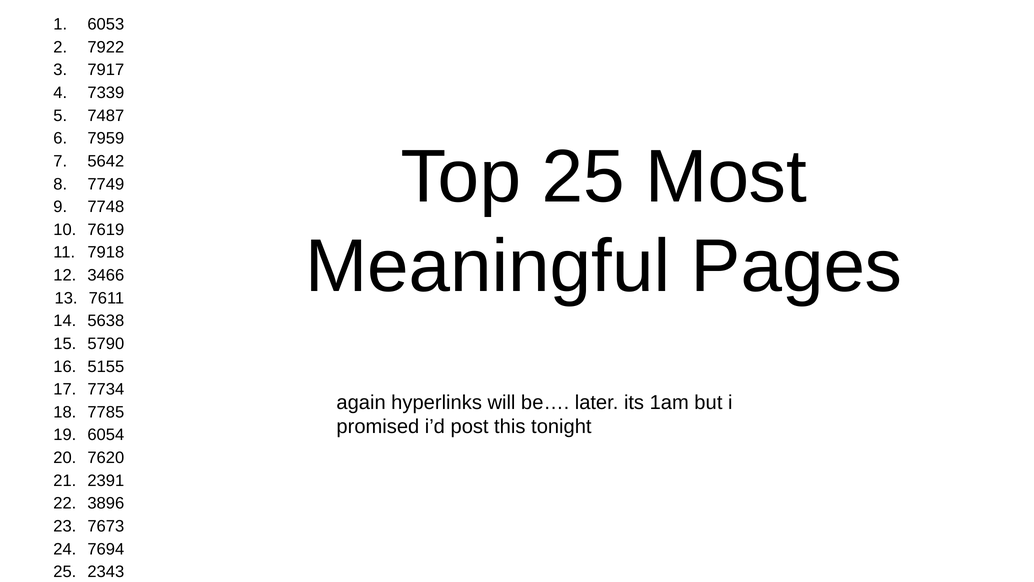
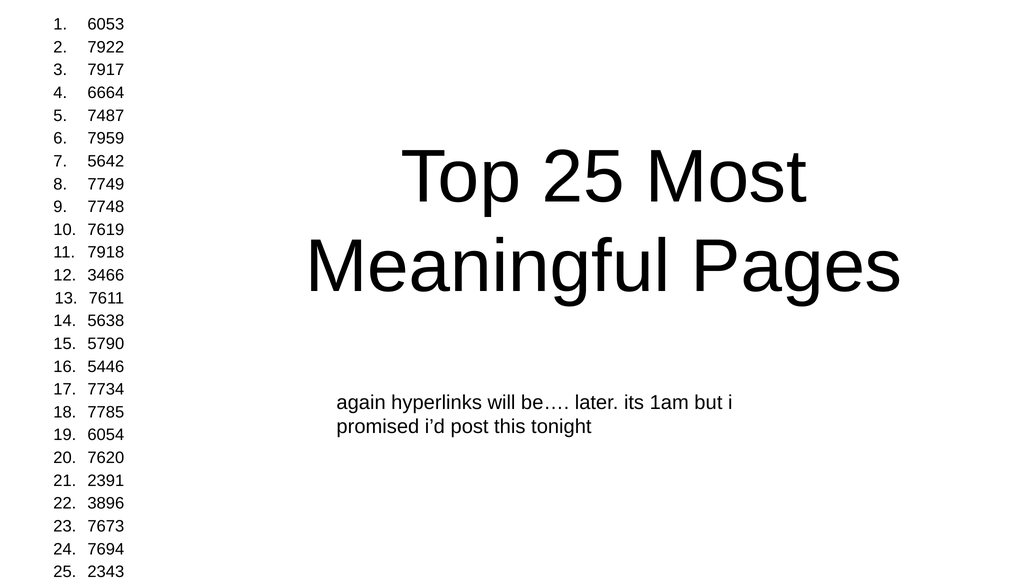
7339: 7339 -> 6664 (106, 93)
5155: 5155 -> 5446 (106, 366)
